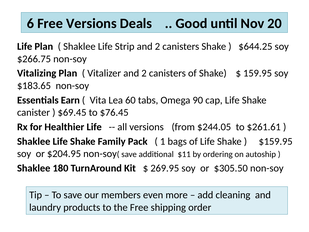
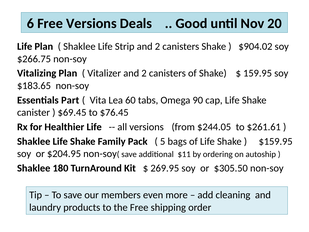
$644.25: $644.25 -> $904.02 (255, 46)
Earn: Earn -> Part (70, 100)
1: 1 -> 5 (163, 141)
